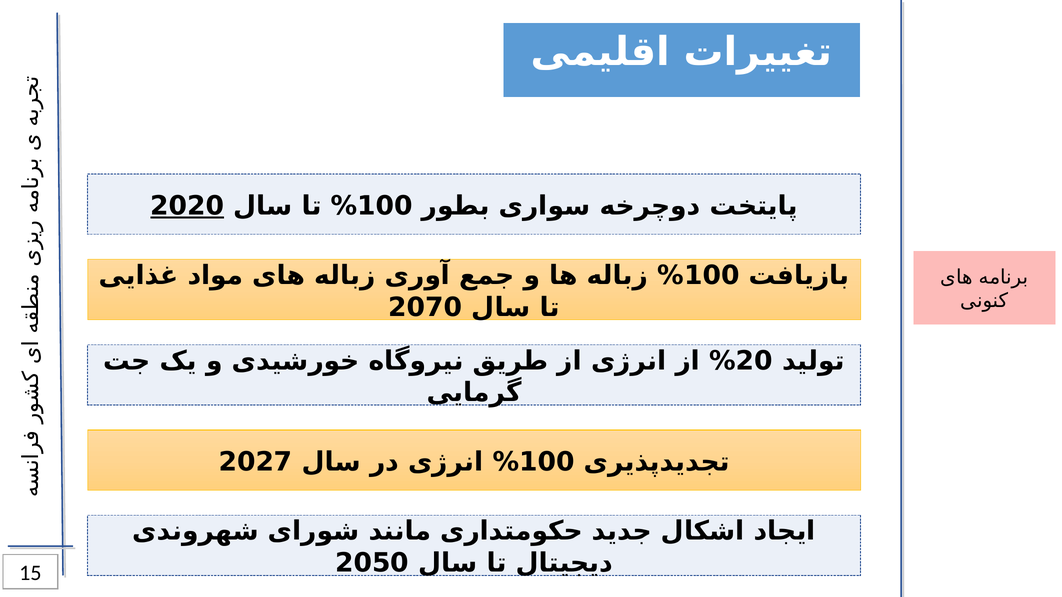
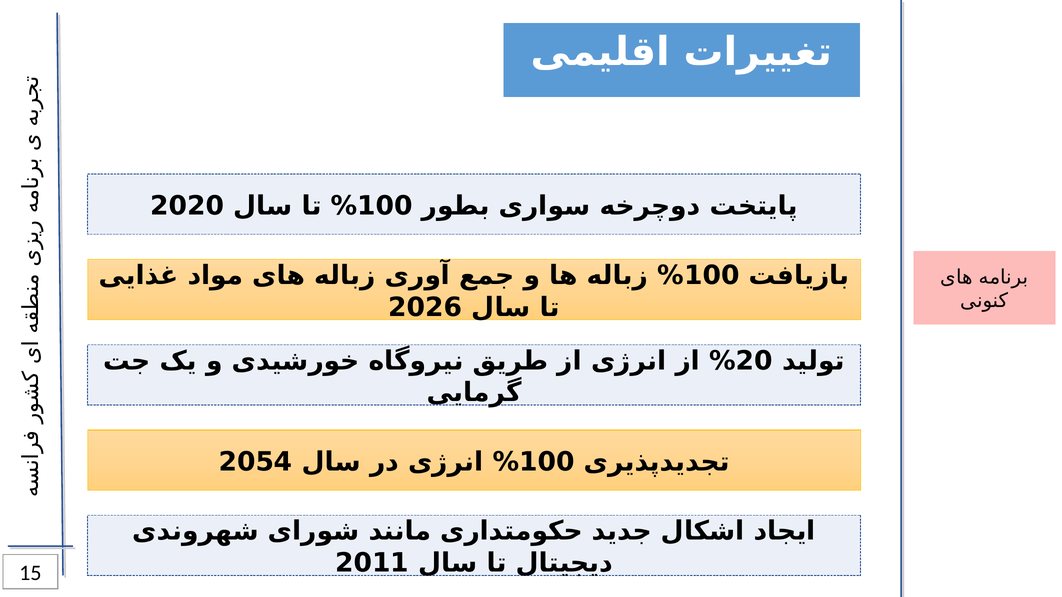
2020 underline: present -> none (187, 206)
2070: 2070 -> 2026 (425, 307)
2027: 2027 -> 2054 (256, 462)
2050: 2050 -> 2011 (372, 563)
